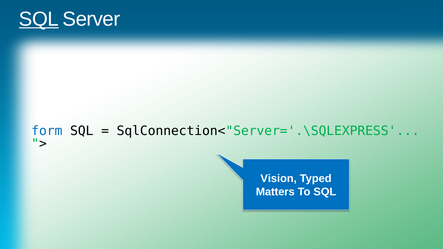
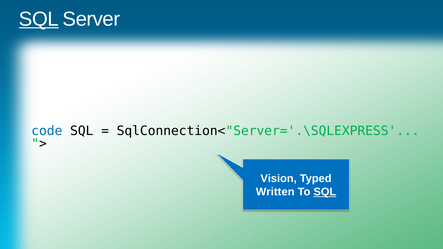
form: form -> code (47, 131)
Matters: Matters -> Written (275, 192)
SQL underline: none -> present (325, 192)
